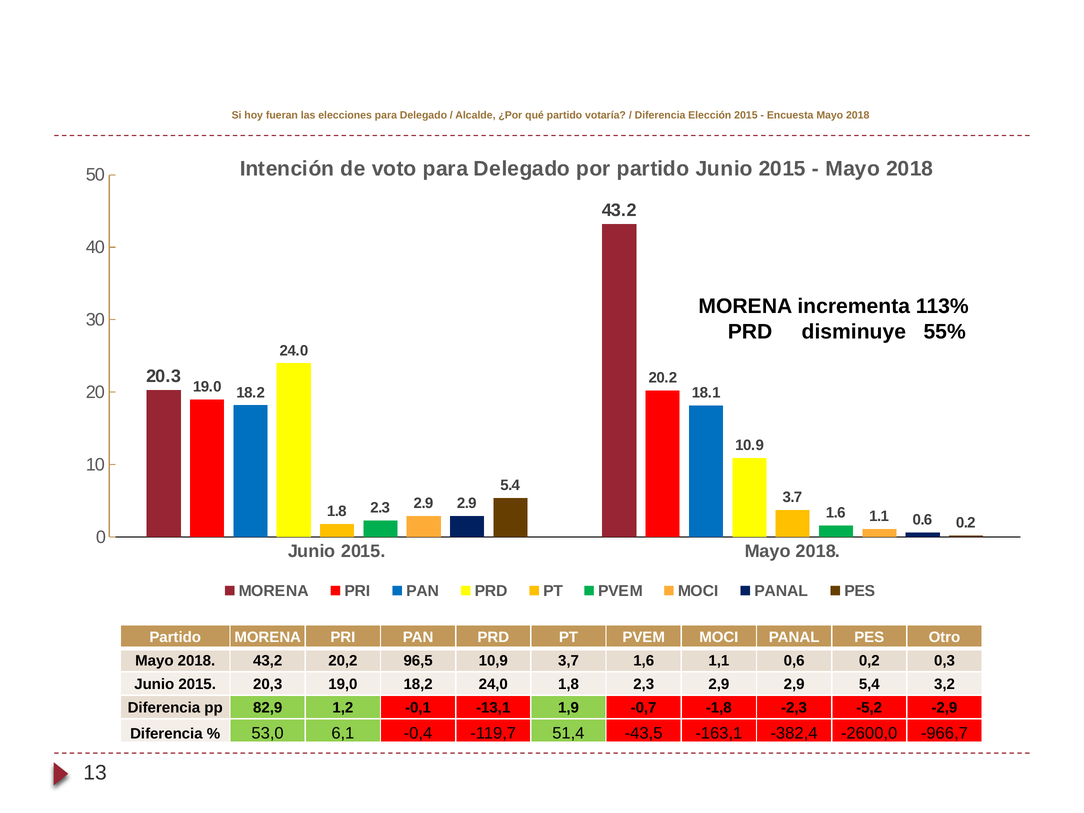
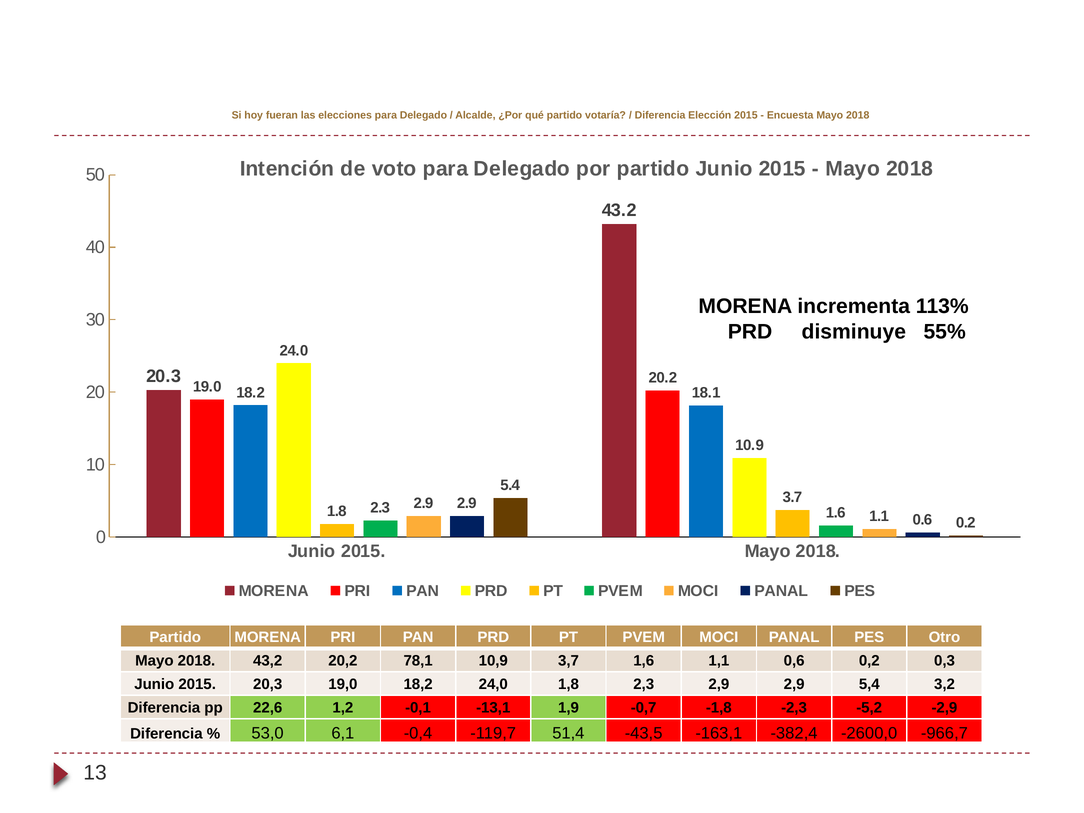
96,5: 96,5 -> 78,1 (418, 661)
82,9: 82,9 -> 22,6 (268, 708)
